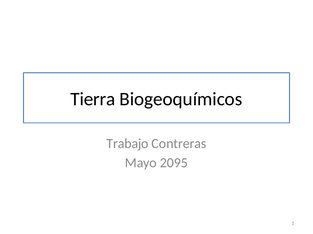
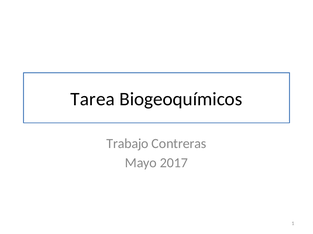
Tierra: Tierra -> Tarea (93, 99)
2095: 2095 -> 2017 (174, 163)
